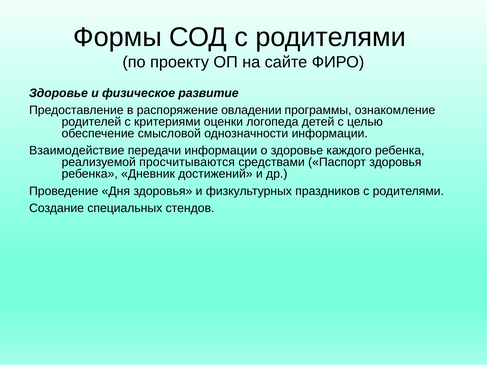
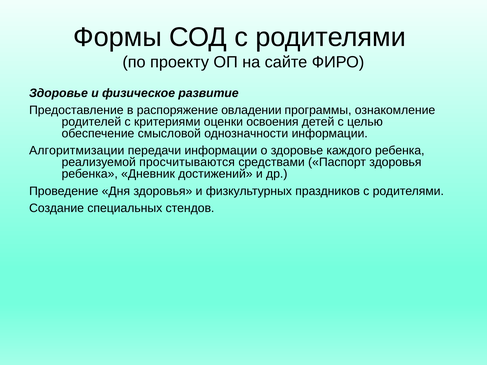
логопеда: логопеда -> освоения (272, 122)
Взаимодействие: Взаимодействие -> Алгоритмизации (77, 151)
